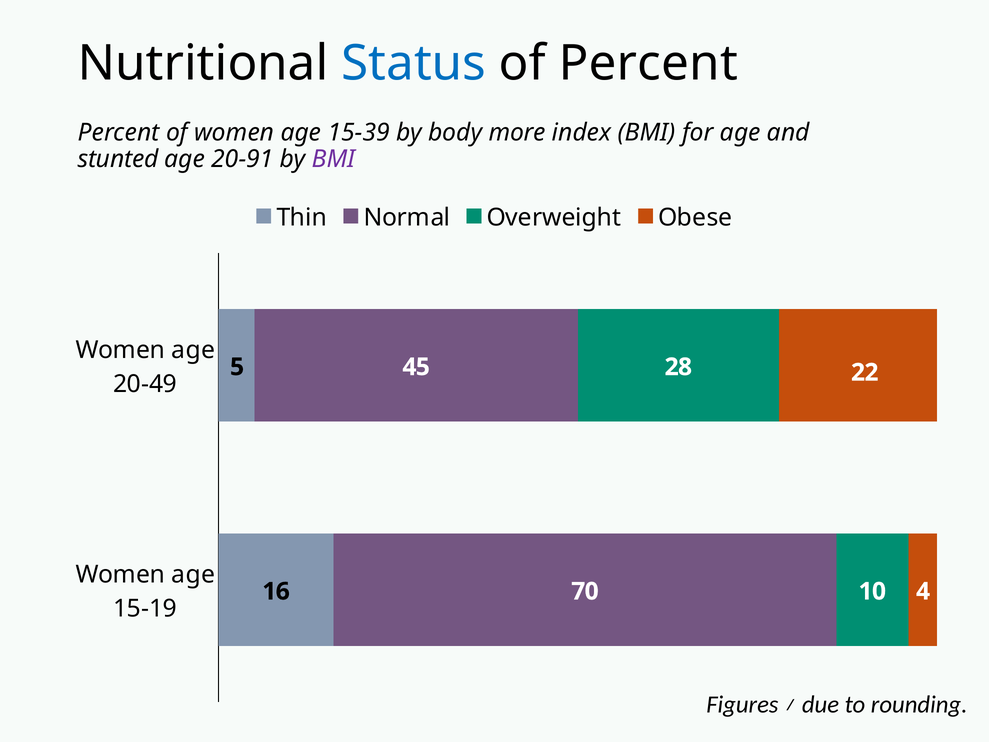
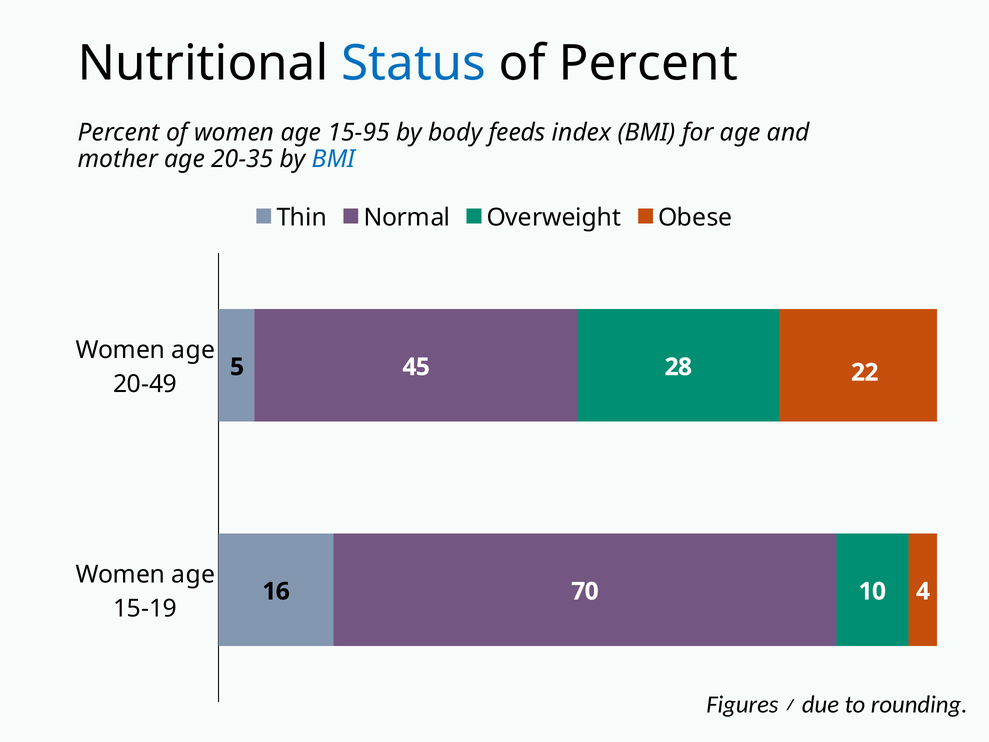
15-39: 15-39 -> 15-95 (359, 132)
more: more -> feeds (517, 132)
stunted: stunted -> mother (118, 159)
20-91: 20-91 -> 20-35 (242, 159)
BMI colour: purple -> blue (334, 159)
